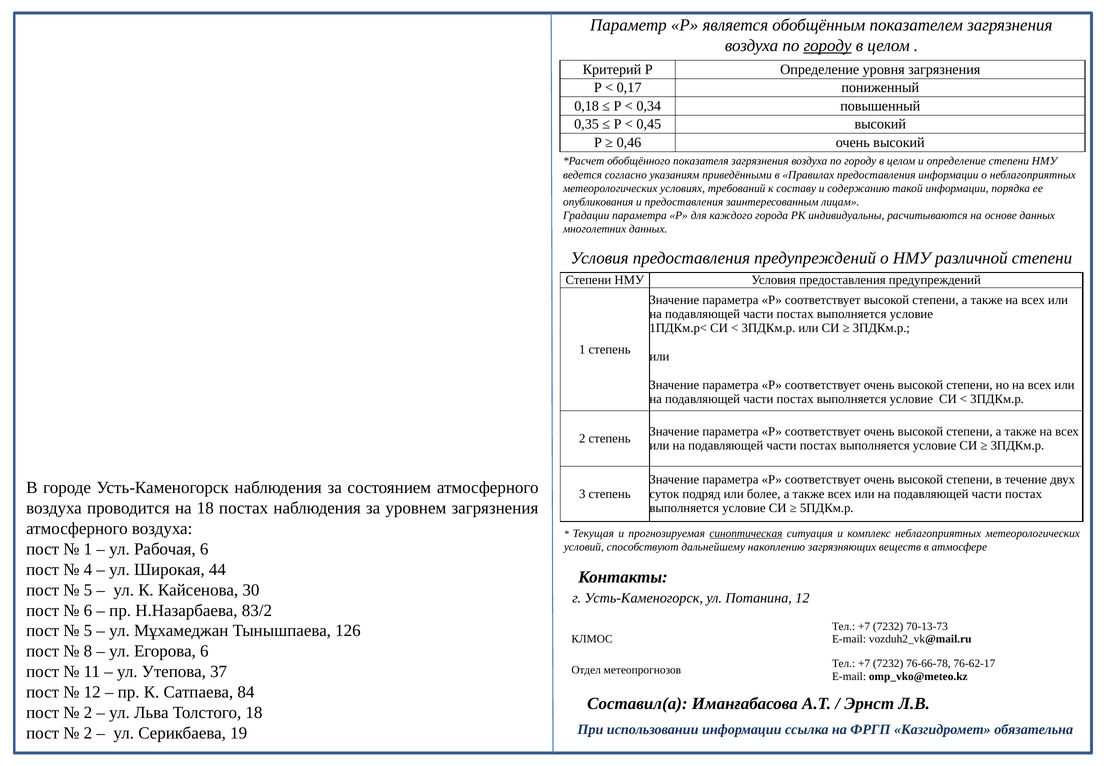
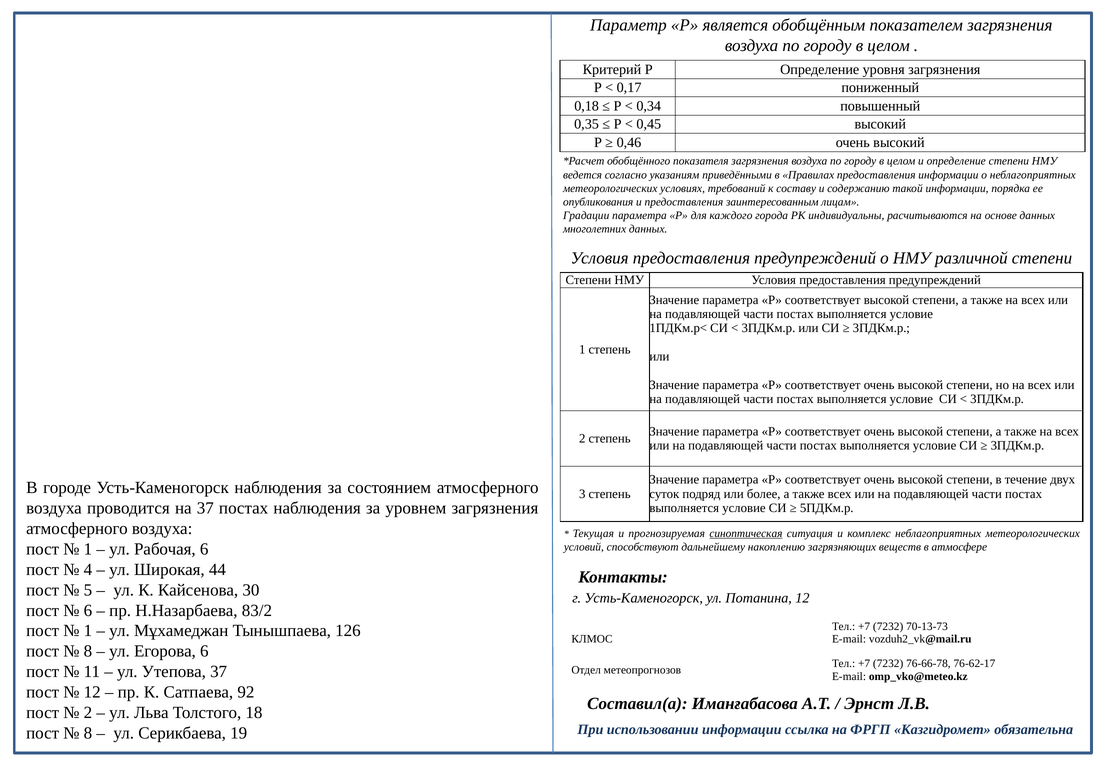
городу underline: present -> none (828, 46)
на 18: 18 -> 37 (205, 508)
5: 5 -> 1 (88, 631)
84: 84 -> 92 (246, 692)
2: 2 -> 8 (88, 733)
